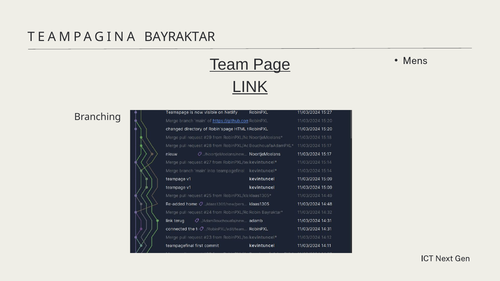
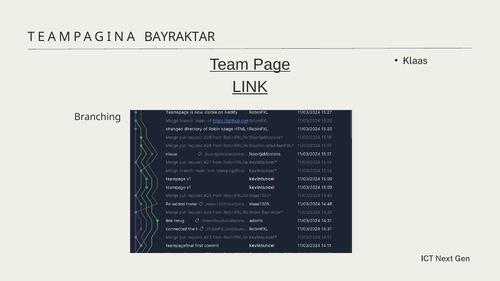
Mens: Mens -> Klaas (415, 61)
